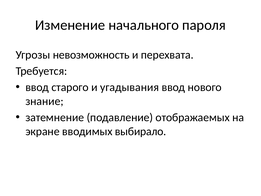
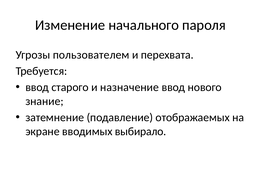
невозможность: невозможность -> пользователем (91, 55)
угадывания: угадывания -> назначение (130, 87)
